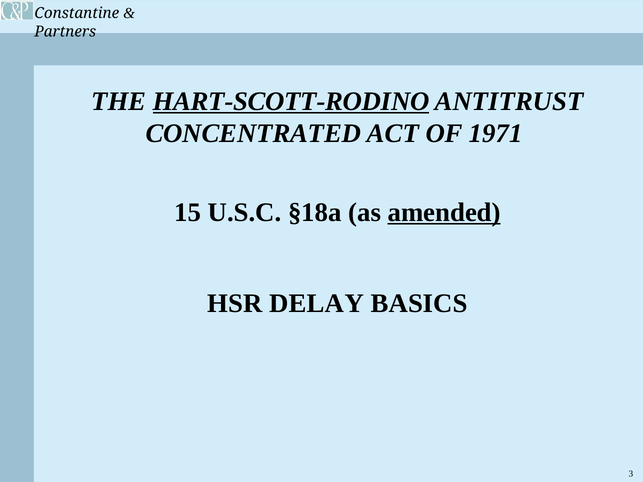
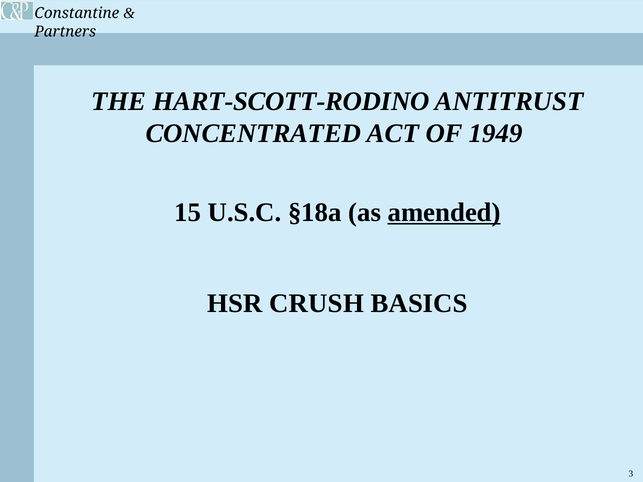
HART-SCOTT-RODINO underline: present -> none (291, 101)
1971: 1971 -> 1949 (496, 134)
DELAY: DELAY -> CRUSH (316, 304)
